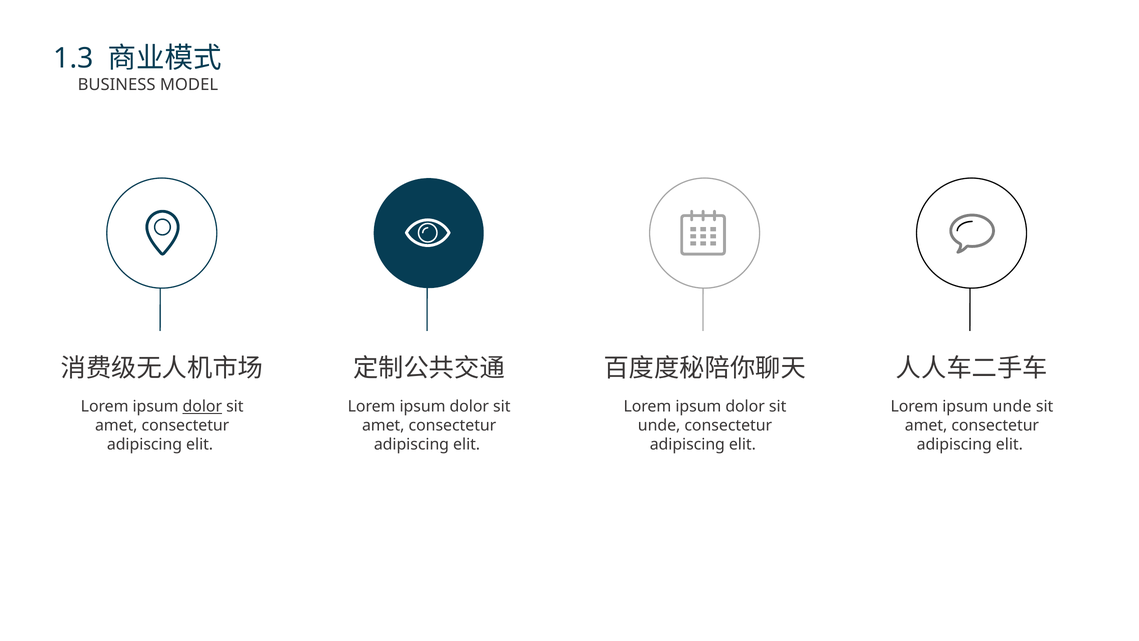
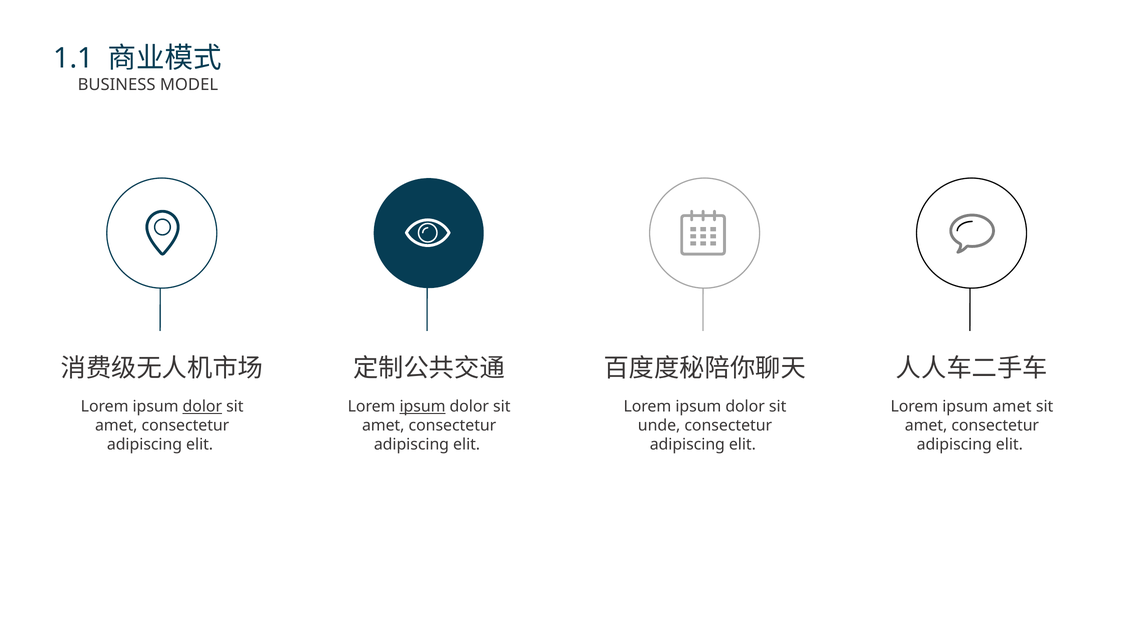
1.3: 1.3 -> 1.1 (73, 58)
ipsum underline: none -> present (423, 406)
ipsum unde: unde -> amet (1012, 406)
